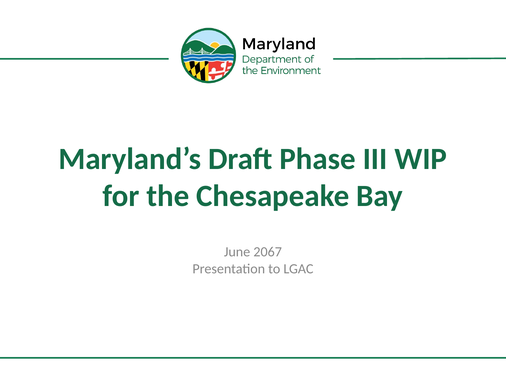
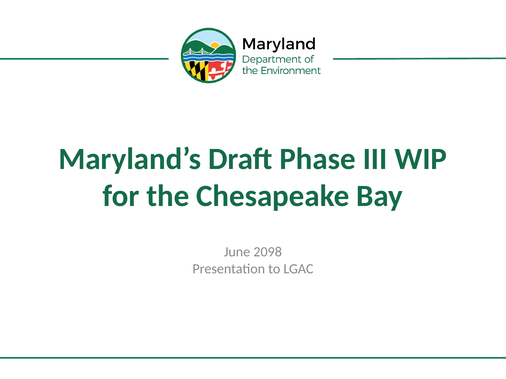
2067: 2067 -> 2098 (268, 252)
